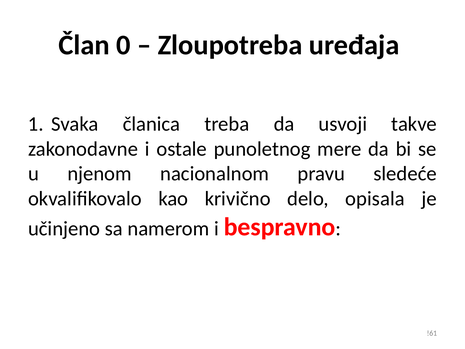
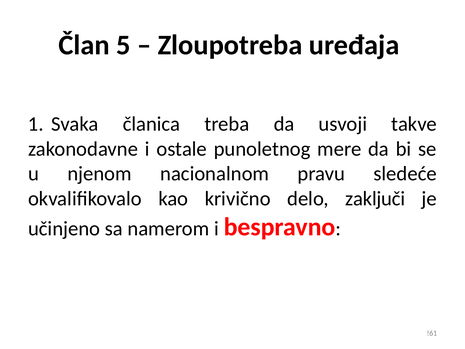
0: 0 -> 5 (124, 45)
opisala: opisala -> zaključi (375, 198)
